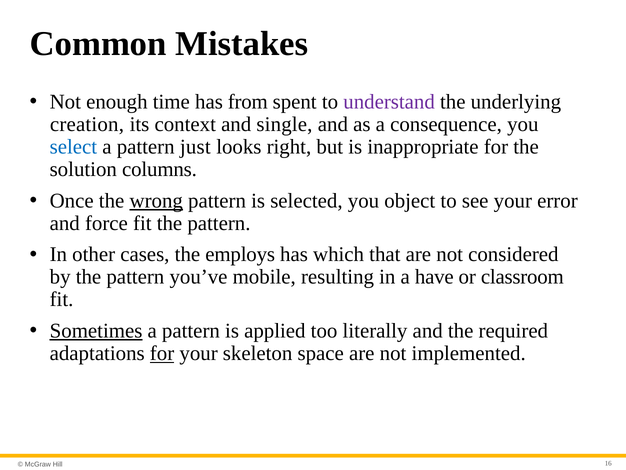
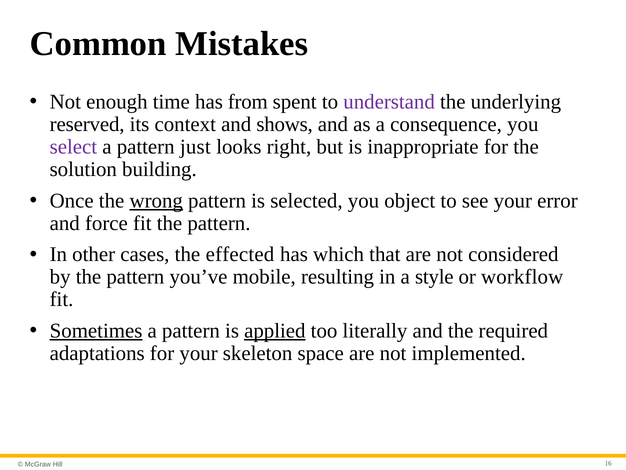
creation: creation -> reserved (87, 124)
single: single -> shows (285, 124)
select colour: blue -> purple (73, 147)
columns: columns -> building (159, 169)
employs: employs -> effected (240, 254)
have: have -> style (434, 277)
classroom: classroom -> workflow (522, 277)
applied underline: none -> present (275, 331)
for underline: present -> none (162, 353)
